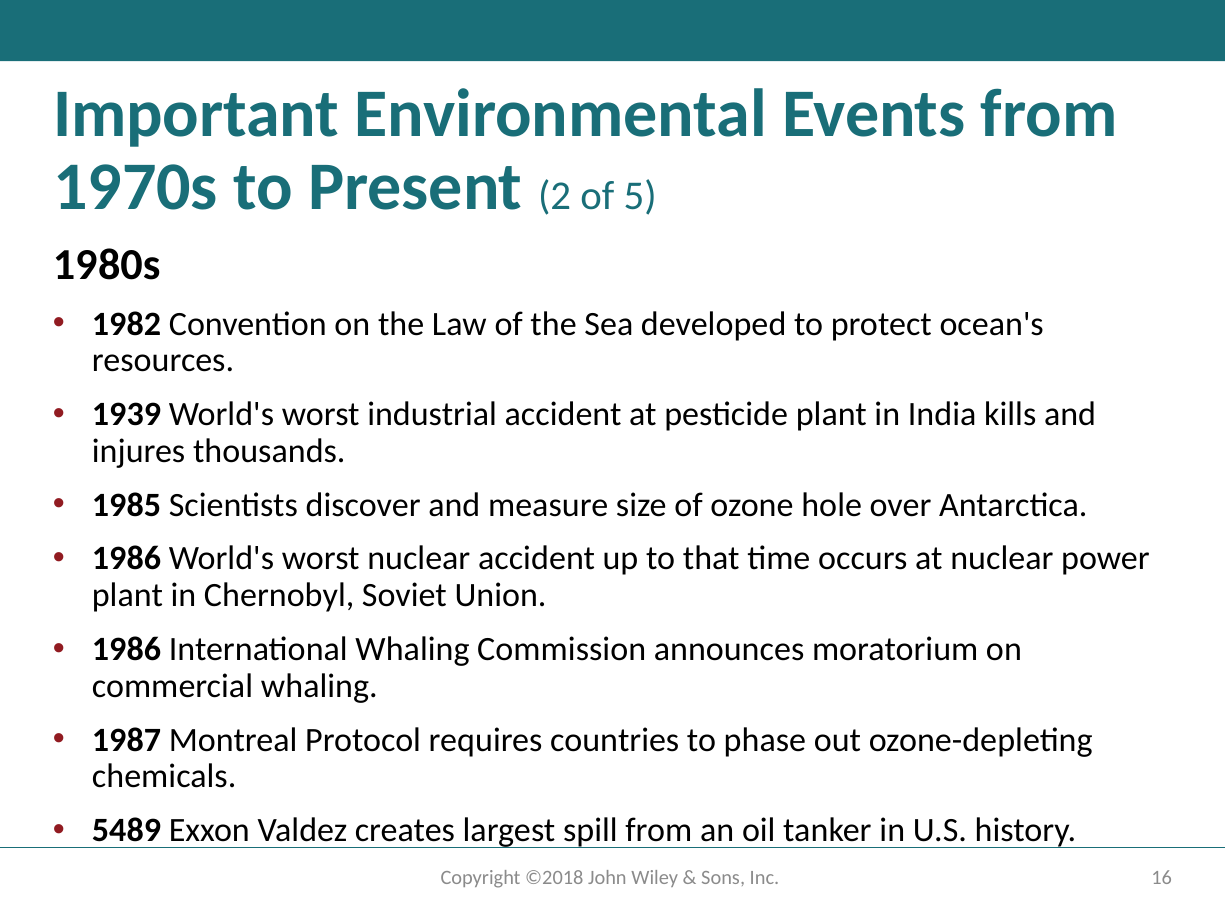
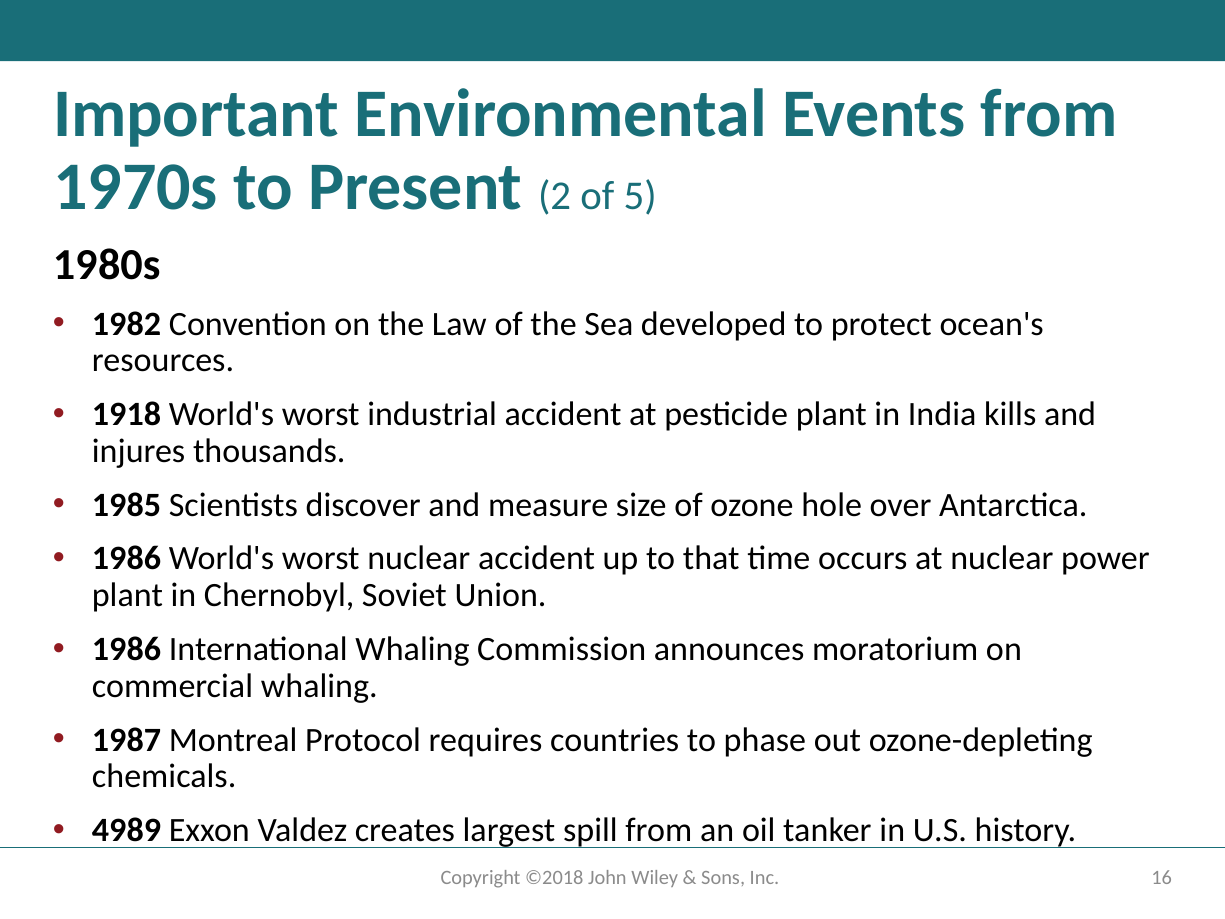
39: 39 -> 18 (144, 414)
54: 54 -> 49 (109, 830)
